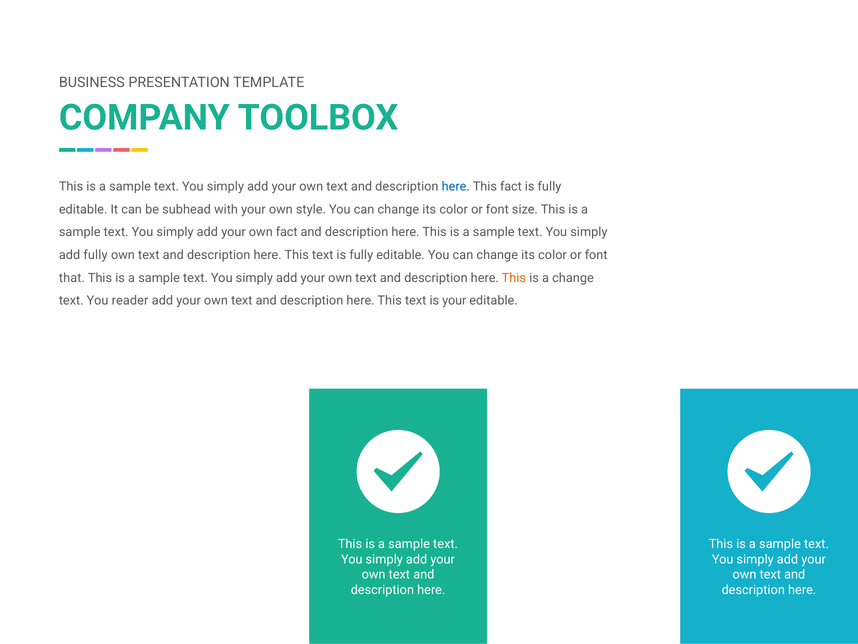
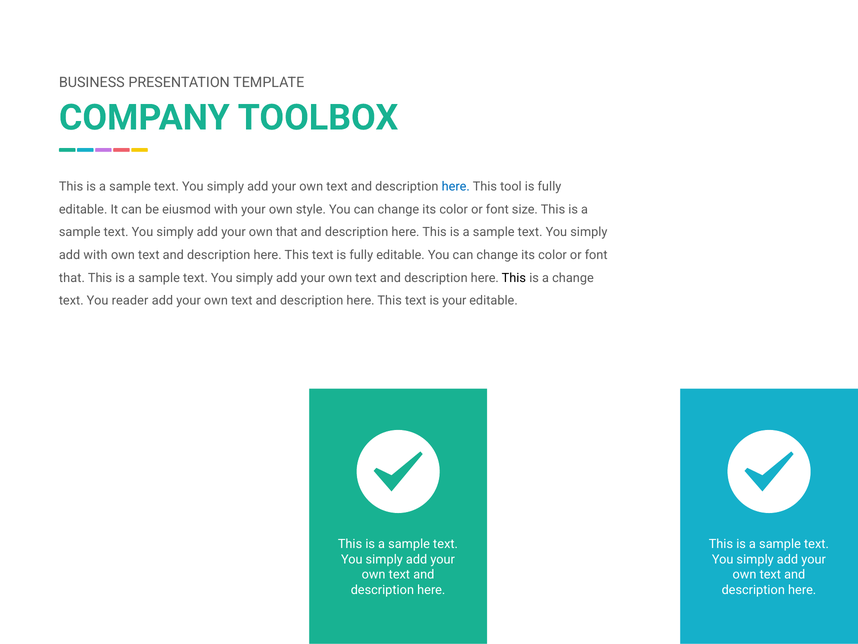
This fact: fact -> tool (511, 186)
subhead: subhead -> eiusmod (187, 209)
own fact: fact -> that (287, 232)
add fully: fully -> with (95, 255)
This colour: orange -> black (514, 278)
